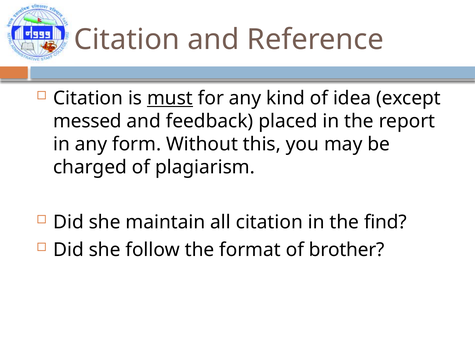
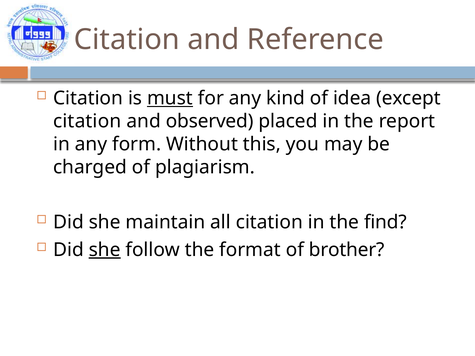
messed: messed -> citation (87, 121)
feedback: feedback -> observed (210, 121)
she underline: none -> present (105, 250)
